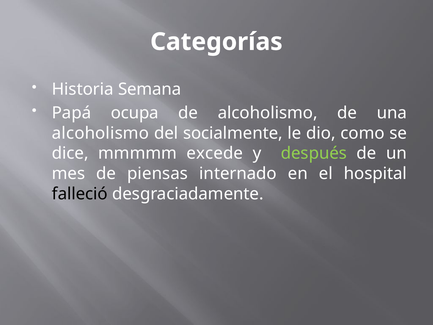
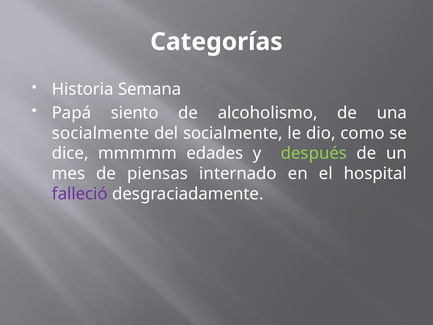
ocupa: ocupa -> siento (135, 113)
alcoholismo: alcoholismo -> socialmente (101, 133)
excede: excede -> edades (215, 153)
falleció colour: black -> purple (80, 194)
